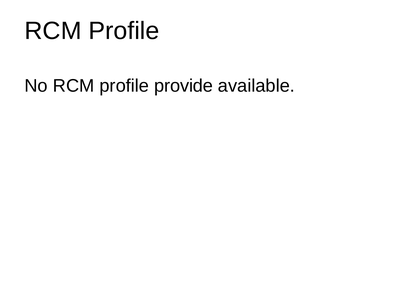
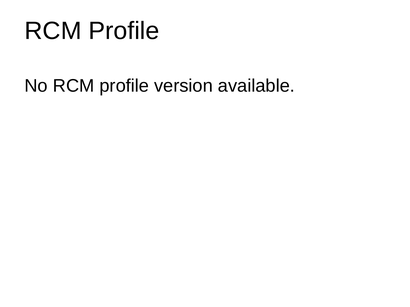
provide: provide -> version (184, 86)
